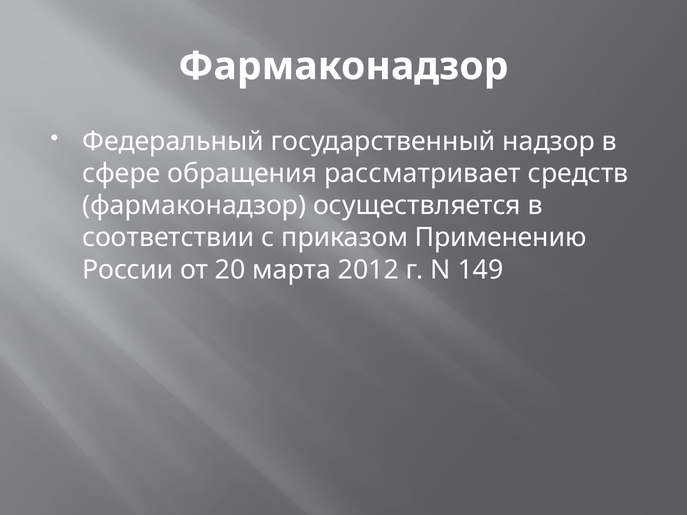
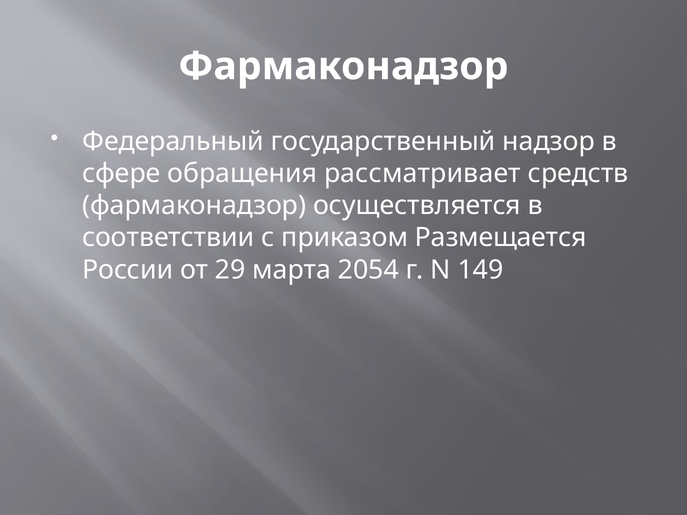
Применению: Применению -> Размещается (501, 238)
20: 20 -> 29 (230, 270)
2012: 2012 -> 2054 (368, 270)
